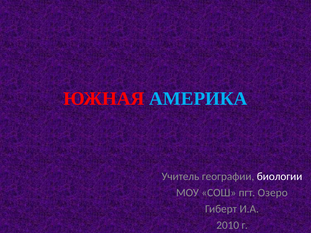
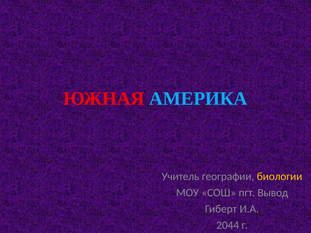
биологии colour: white -> yellow (280, 177)
Озеро: Озеро -> Вывод (273, 193)
2010: 2010 -> 2044 (228, 225)
